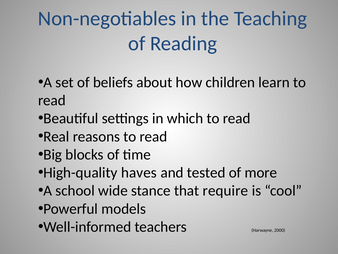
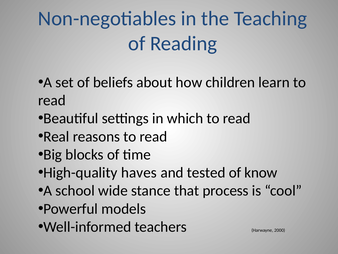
more: more -> know (261, 172)
require: require -> process (226, 190)
